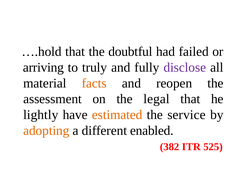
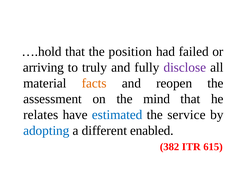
doubtful: doubtful -> position (130, 52)
legal: legal -> mind (157, 99)
lightly: lightly -> relates (41, 115)
estimated colour: orange -> blue (117, 115)
adopting colour: orange -> blue (46, 131)
525: 525 -> 615 (213, 147)
